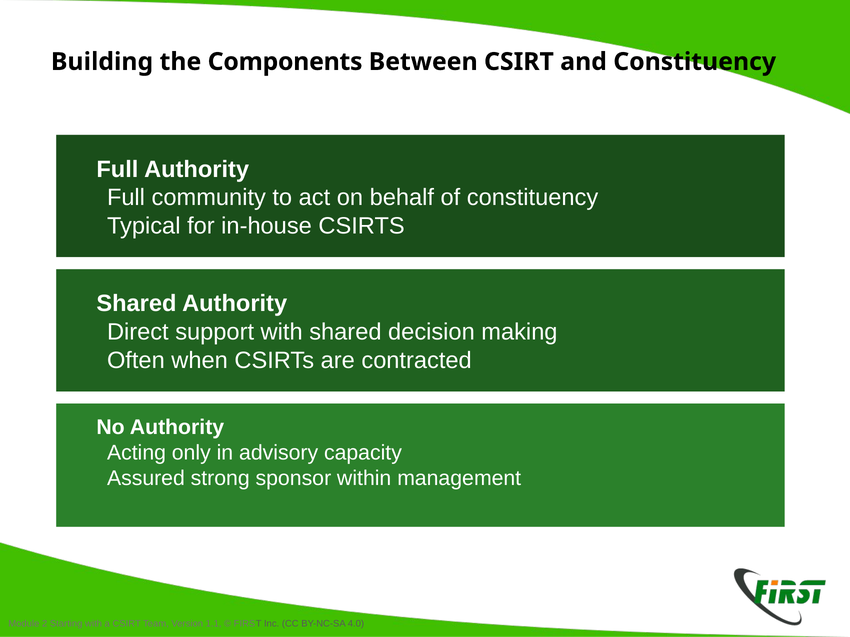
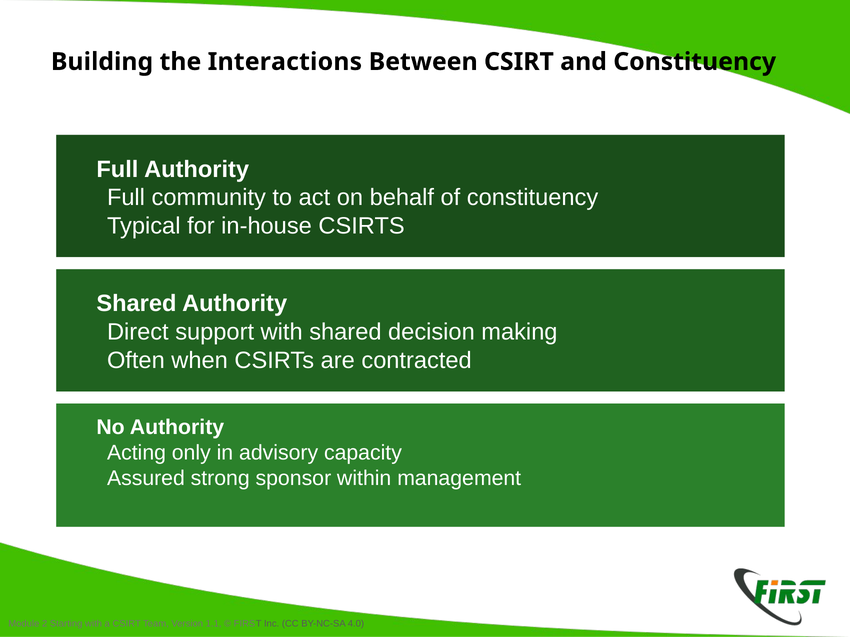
Components: Components -> Interactions (285, 62)
